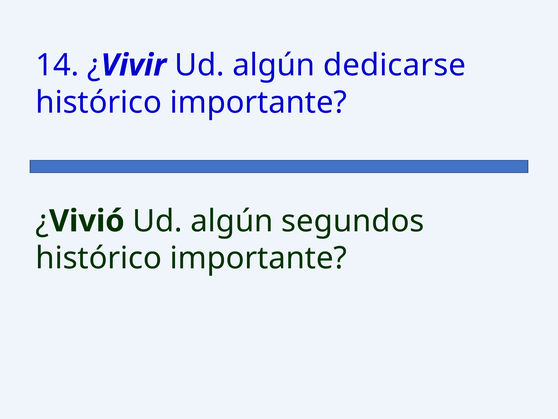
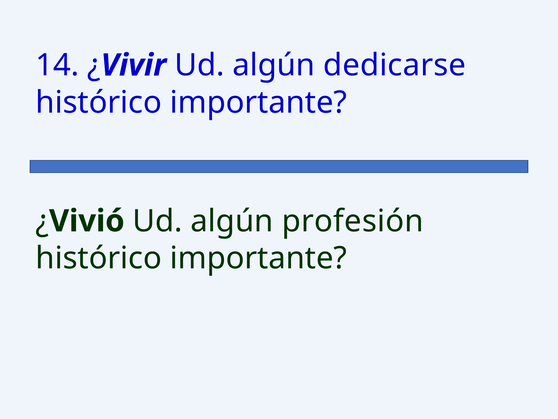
segundos: segundos -> profesión (353, 221)
